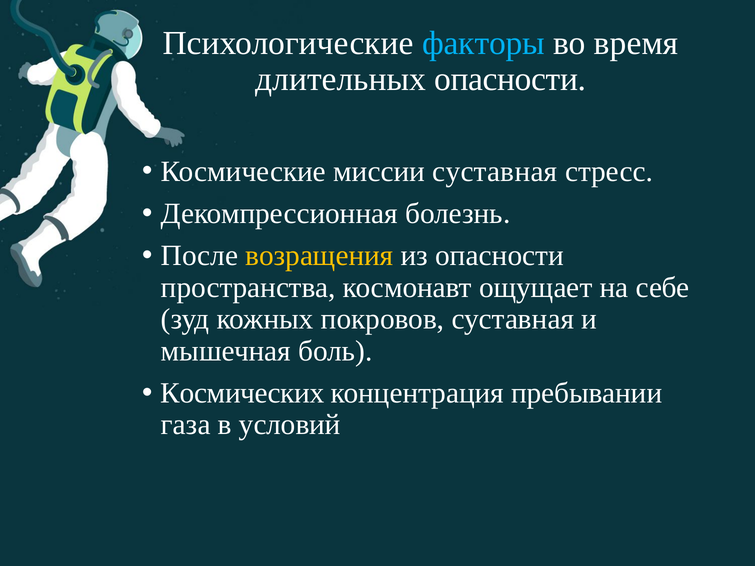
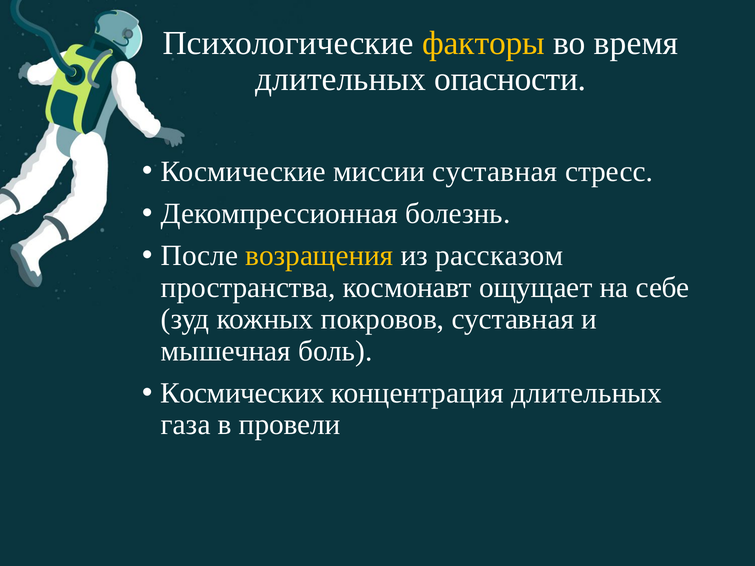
факторы colour: light blue -> yellow (483, 43)
из опасности: опасности -> рассказом (499, 256)
концентрация пребывании: пребывании -> длительных (587, 393)
условий: условий -> провели (290, 425)
